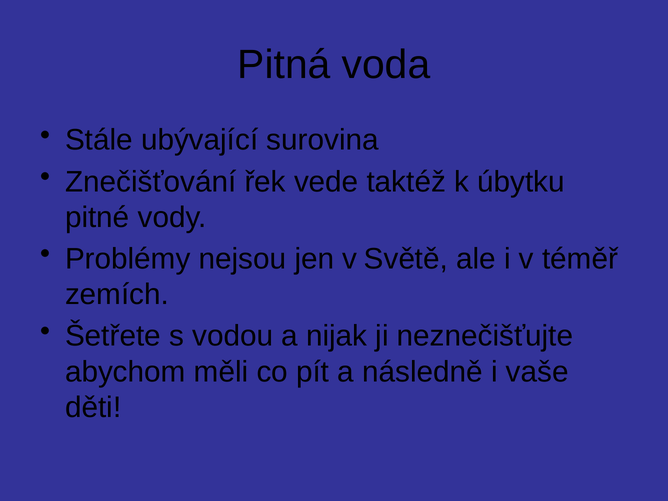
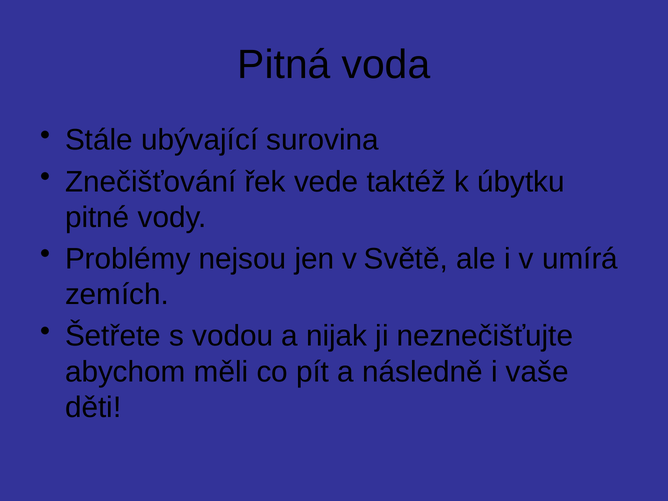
téměř: téměř -> umírá (580, 259)
